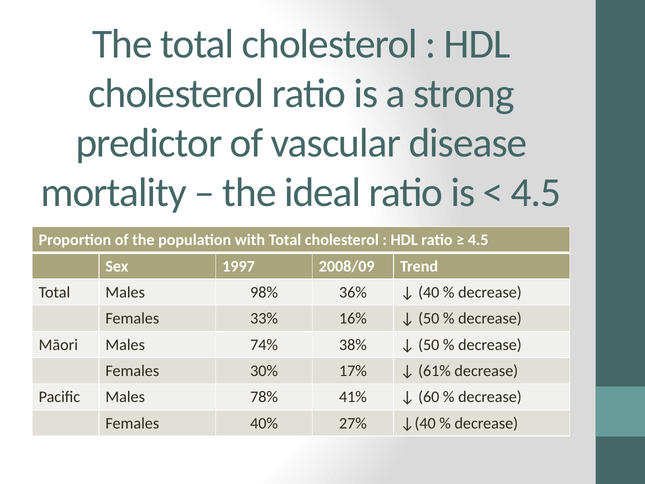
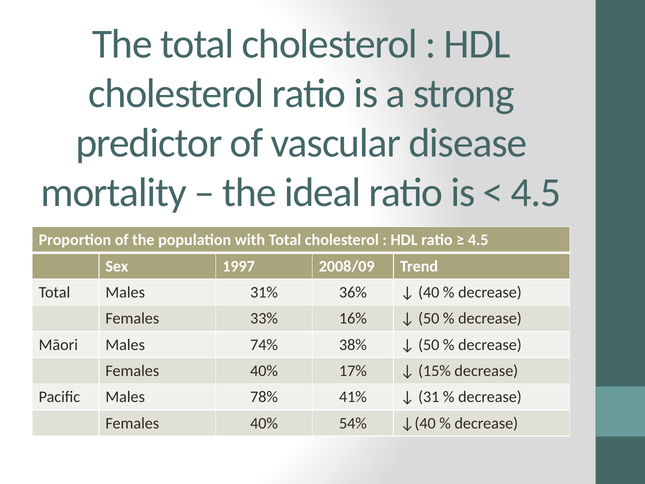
98%: 98% -> 31% (264, 292)
30%: 30% -> 40% (264, 371)
61%: 61% -> 15% (435, 371)
60: 60 -> 31 (429, 397)
27%: 27% -> 54% (353, 423)
